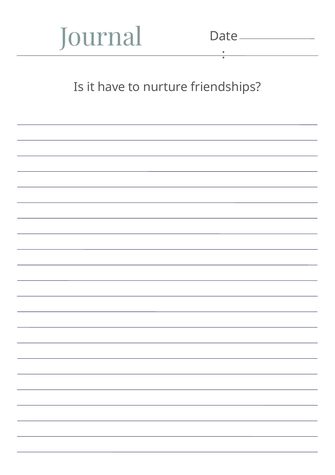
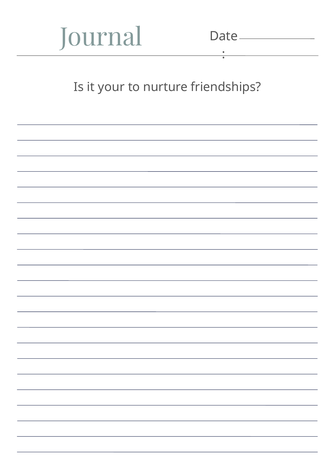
have: have -> your (111, 87)
